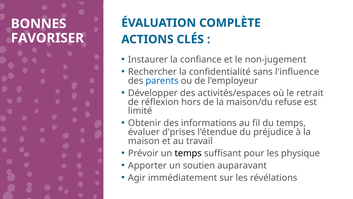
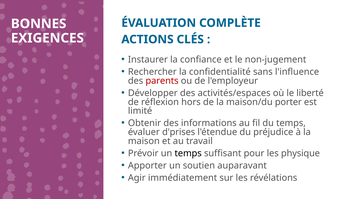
FAVORISER: FAVORISER -> EXIGENCES (47, 38)
parents colour: blue -> red (162, 81)
retrait: retrait -> liberté (310, 93)
refuse: refuse -> porter (288, 102)
